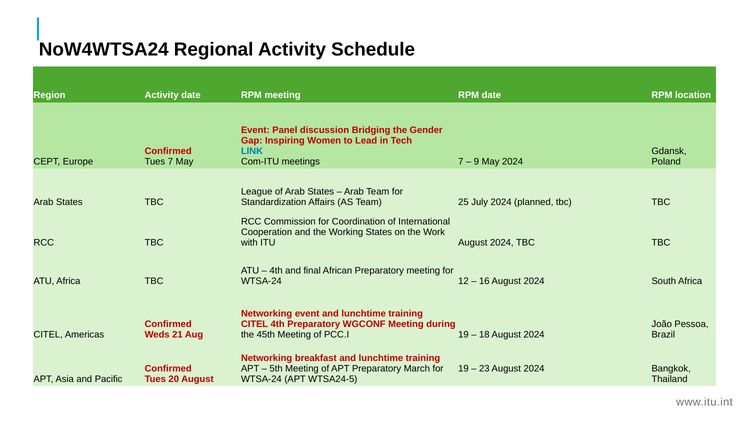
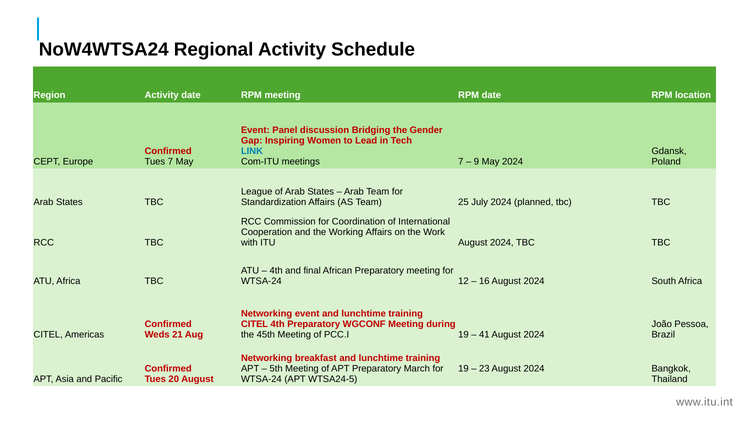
Working States: States -> Affairs (379, 232)
18: 18 -> 41 (484, 335)
